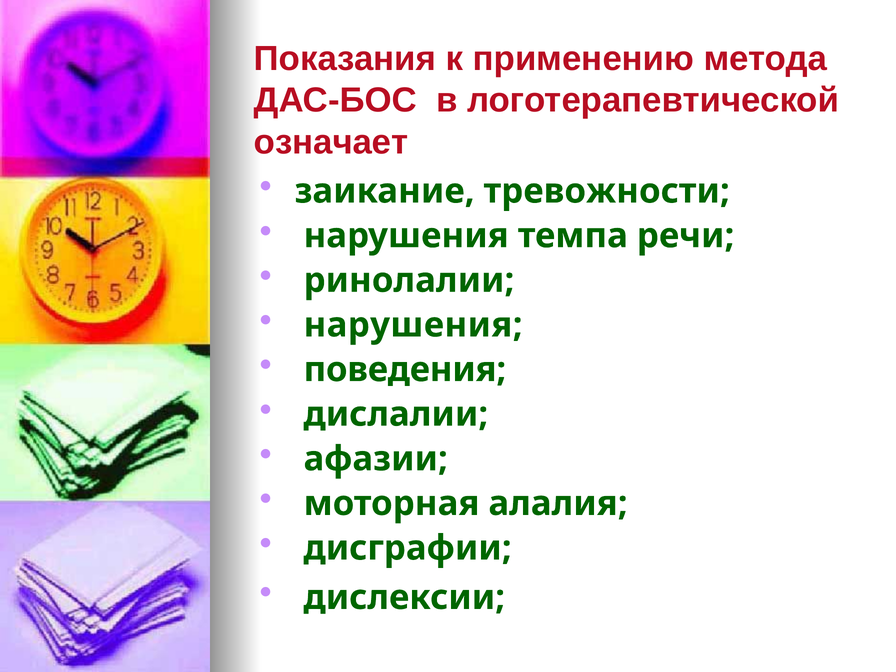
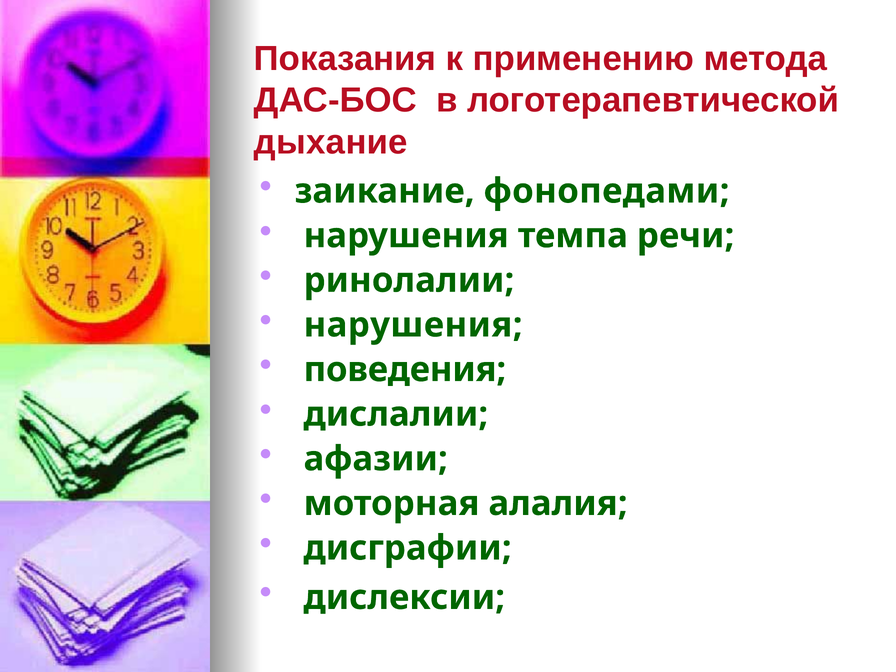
означает: означает -> дыхание (331, 142)
тревожности: тревожности -> фонопедами (607, 191)
